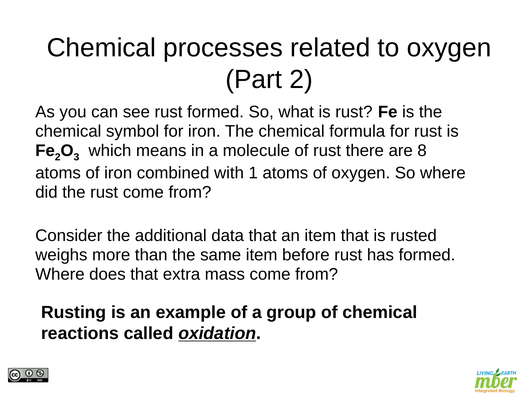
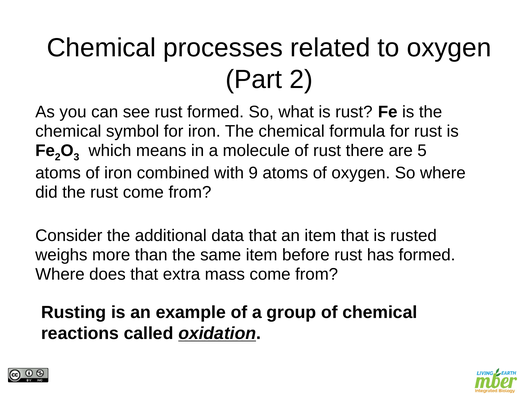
8: 8 -> 5 (422, 151)
1: 1 -> 9 (253, 173)
